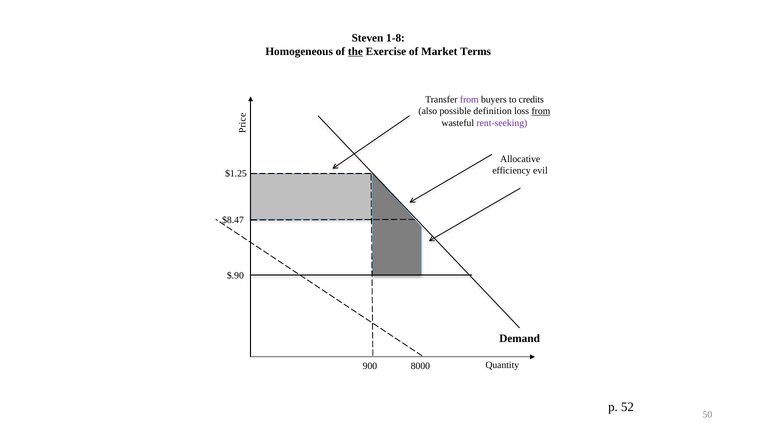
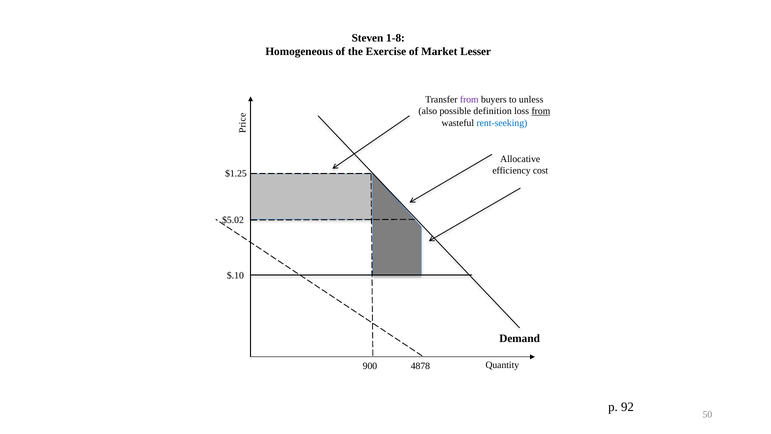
the underline: present -> none (355, 51)
Terms: Terms -> Lesser (476, 51)
credits: credits -> unless (531, 100)
rent-seeking colour: purple -> blue (502, 123)
evil: evil -> cost (541, 171)
$8.47: $8.47 -> $5.02 (233, 220)
$.90: $.90 -> $.10 (235, 275)
8000: 8000 -> 4878 (420, 366)
52: 52 -> 92 (627, 407)
